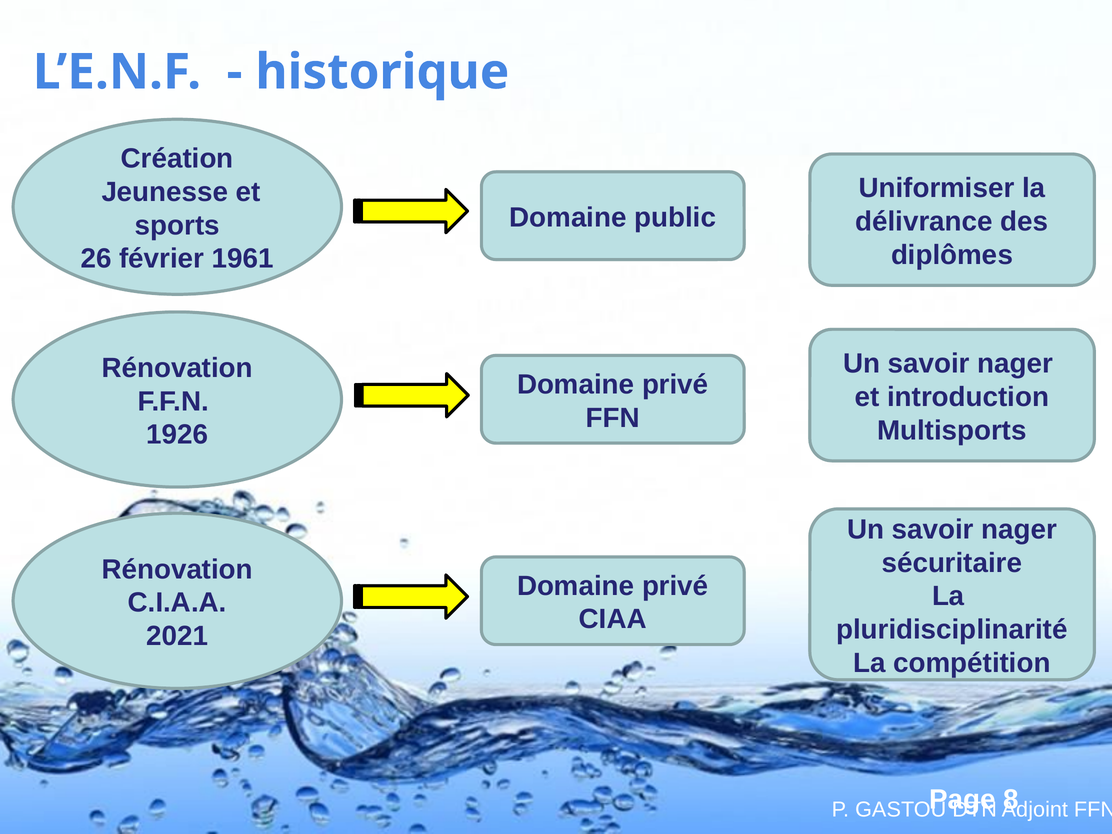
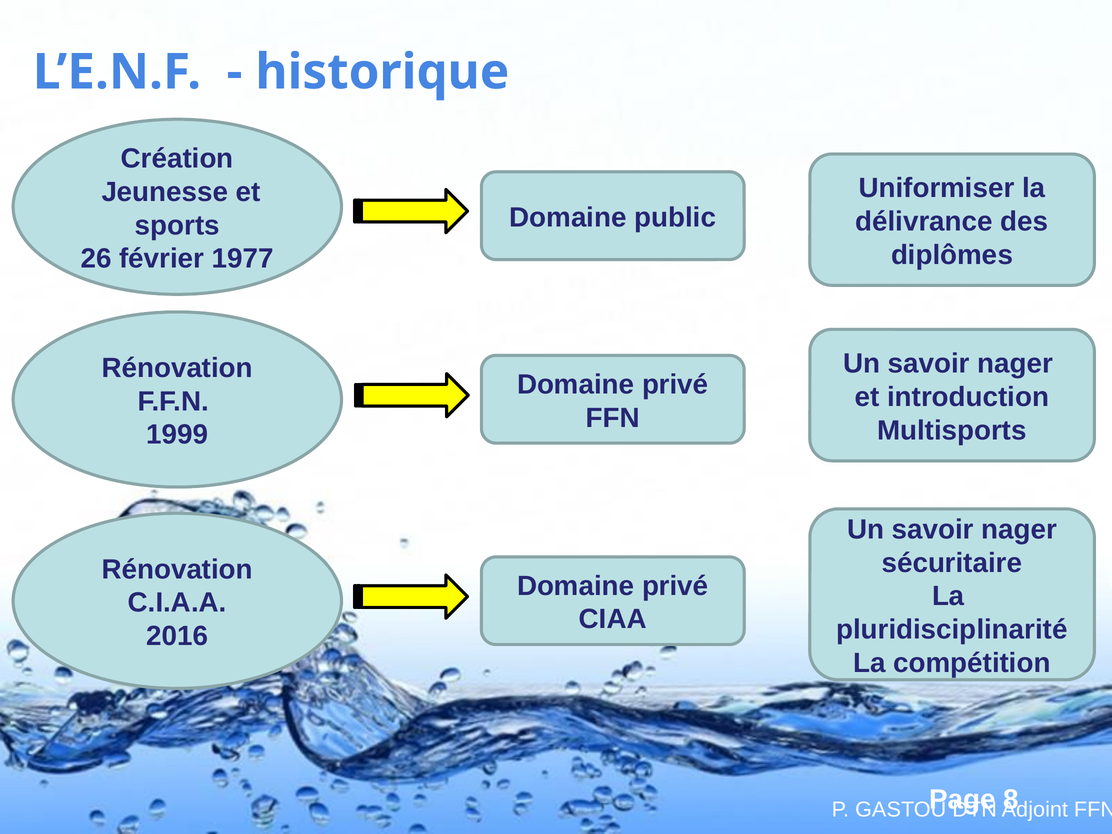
1961: 1961 -> 1977 (243, 259)
1926: 1926 -> 1999 (177, 435)
2021: 2021 -> 2016 (177, 636)
